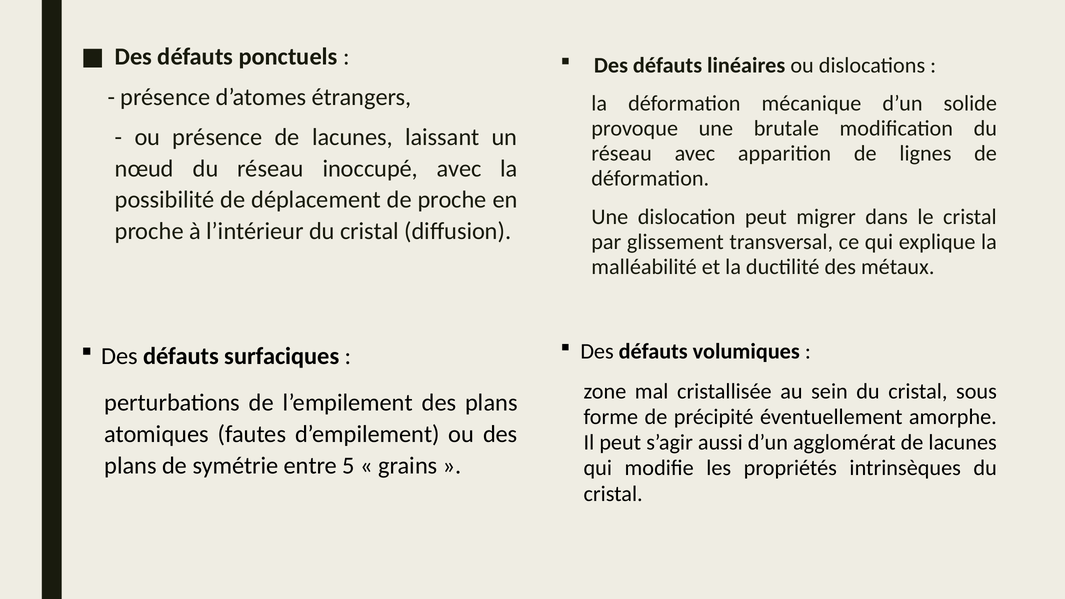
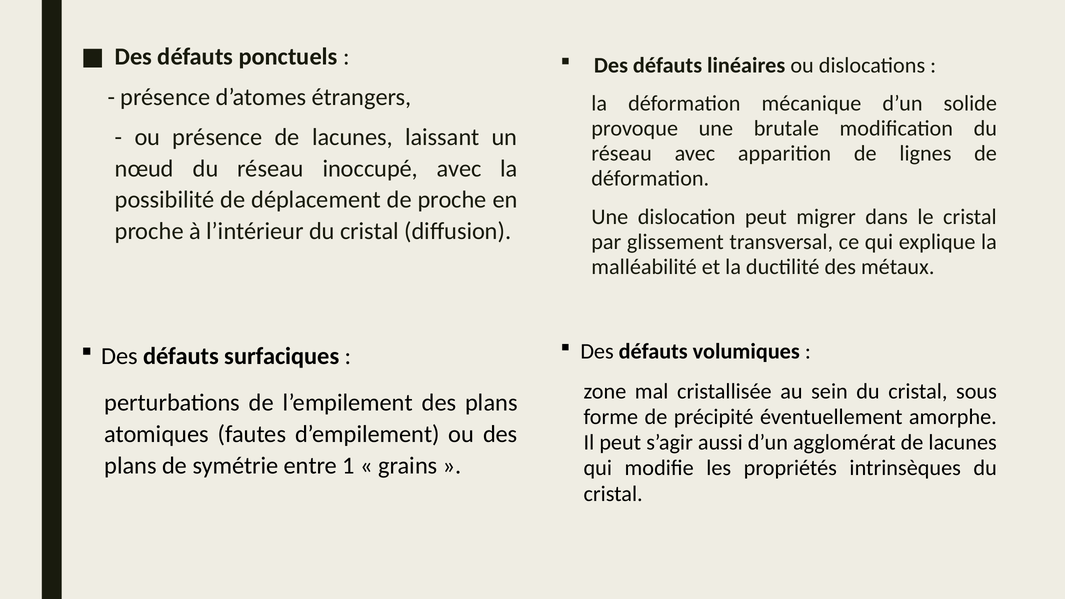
5: 5 -> 1 (349, 466)
